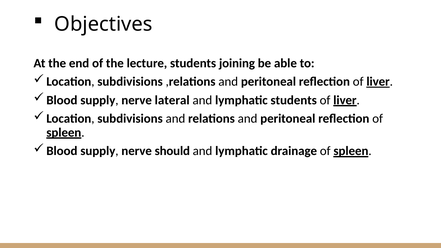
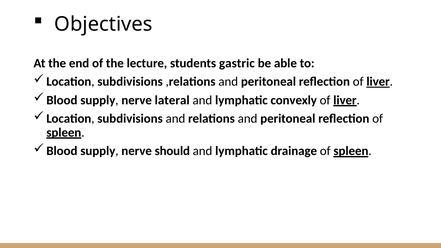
joining: joining -> gastric (237, 63)
lymphatic students: students -> convexly (294, 100)
